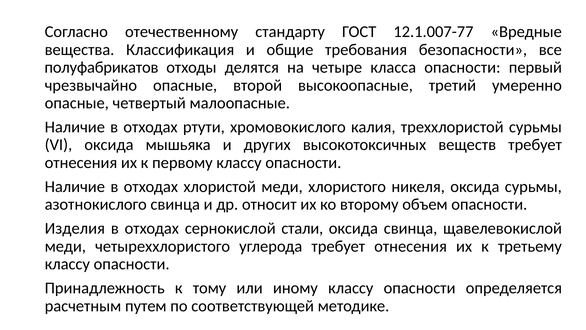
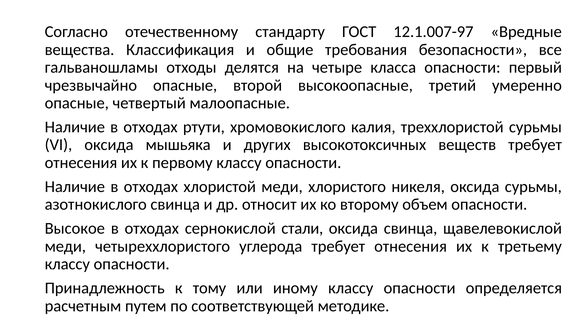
12.1.007-77: 12.1.007-77 -> 12.1.007-97 (433, 32)
полуфабрикатов: полуфабрикатов -> гальваношламы (101, 67)
Изделия: Изделия -> Высокое (75, 228)
